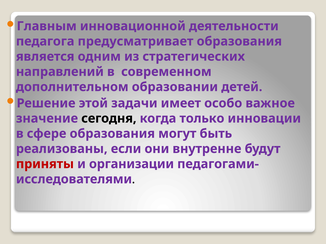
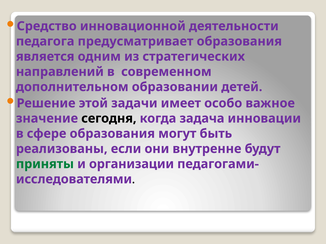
Главным: Главным -> Средство (47, 26)
только: только -> задача (202, 119)
приняты colour: red -> green (45, 164)
